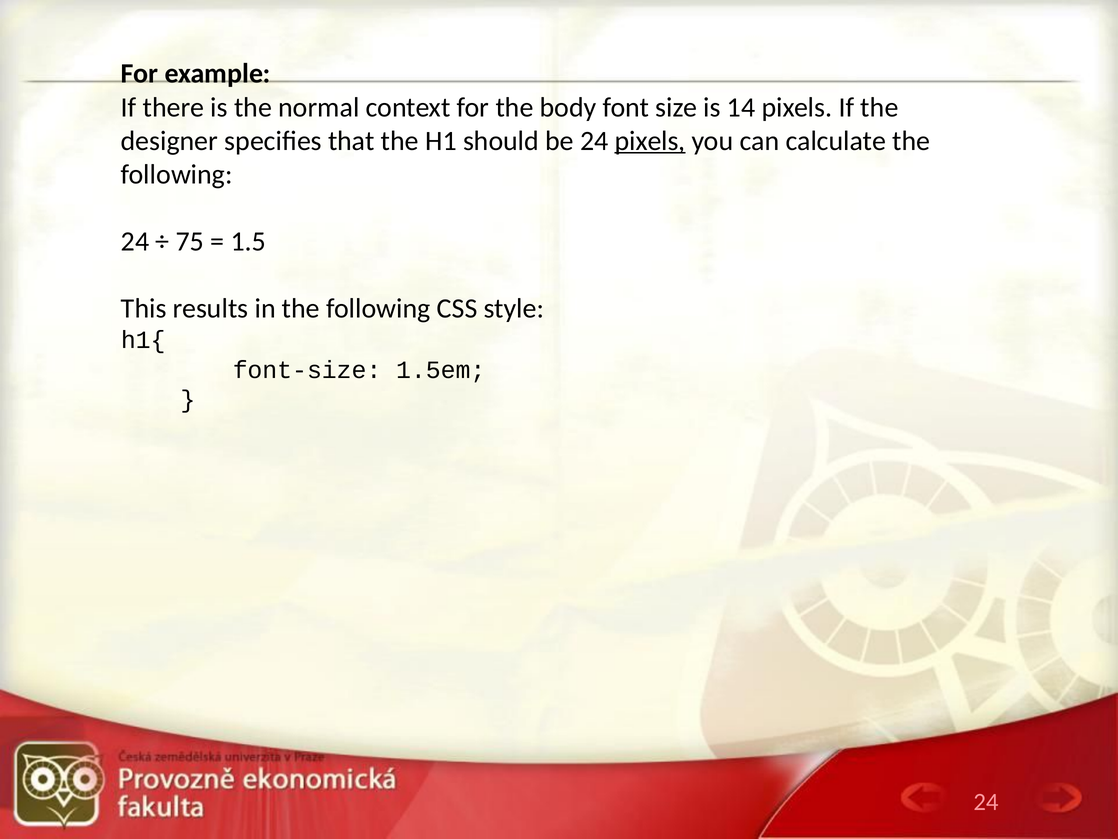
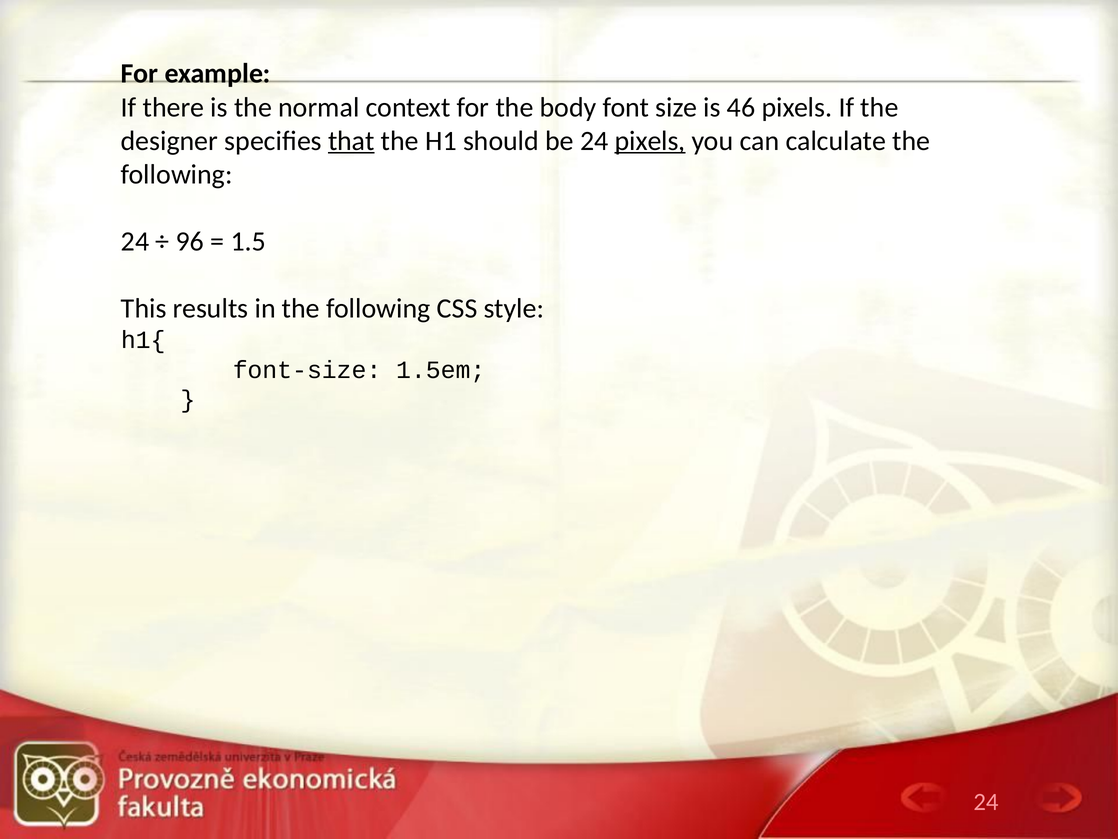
14: 14 -> 46 (741, 107)
that underline: none -> present (351, 141)
75: 75 -> 96 (190, 241)
